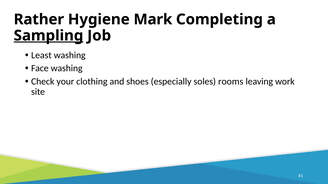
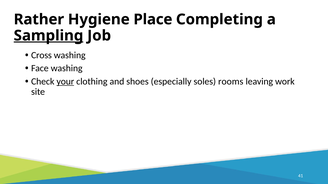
Mark: Mark -> Place (153, 19)
Least: Least -> Cross (41, 55)
your underline: none -> present (65, 82)
